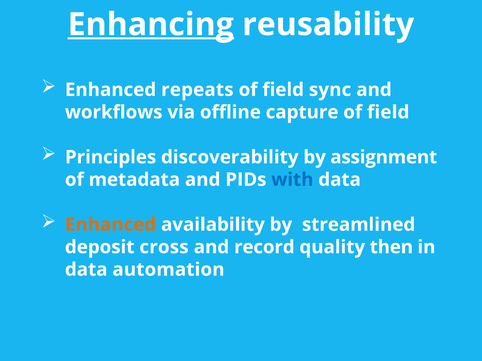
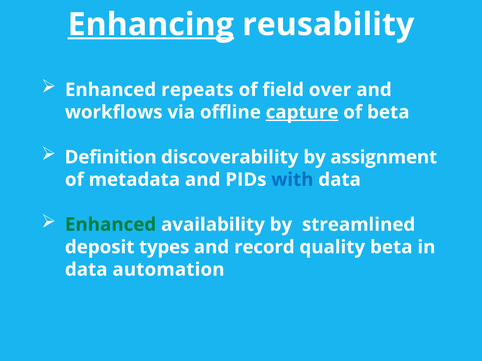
sync: sync -> over (330, 90)
capture underline: none -> present (302, 112)
field: field -> beta (388, 112)
Principles: Principles -> Definition (111, 157)
Enhanced colour: orange -> green (111, 225)
cross: cross -> types (164, 247)
quality then: then -> beta (391, 247)
